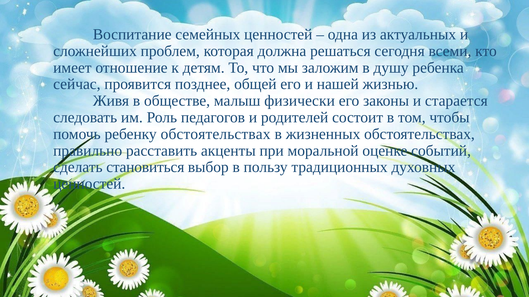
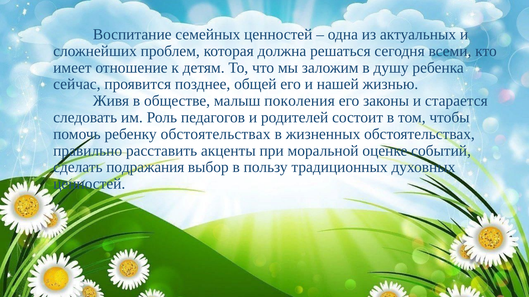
физически: физически -> поколения (300, 101)
становиться: становиться -> подражания (145, 168)
